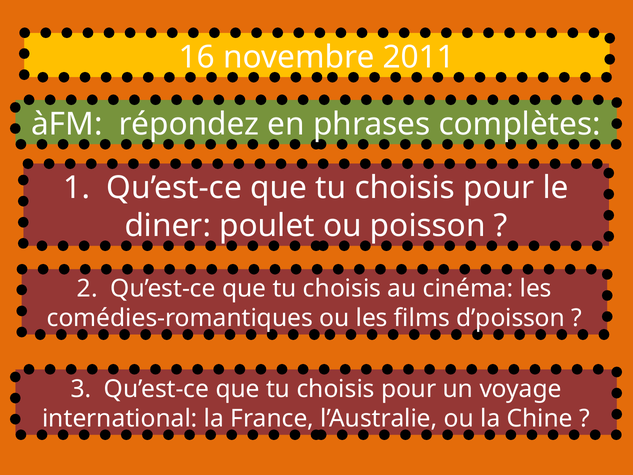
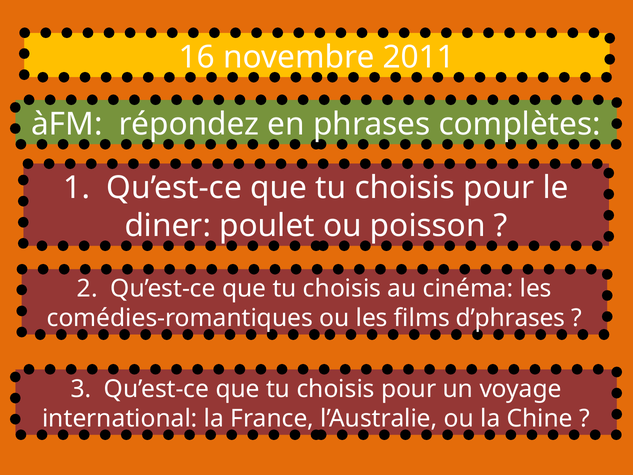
d’poisson: d’poisson -> d’phrases (511, 318)
